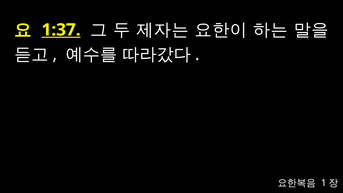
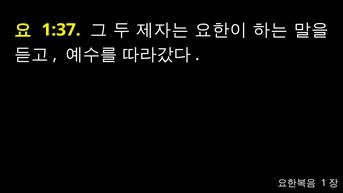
1:37 underline: present -> none (61, 30)
